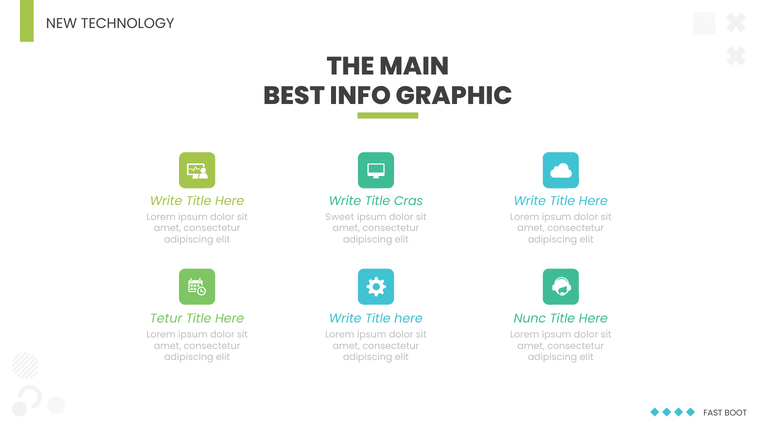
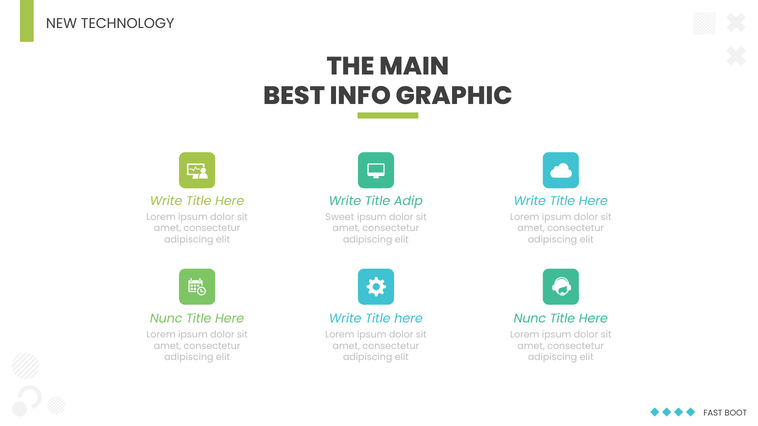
Cras: Cras -> Adip (408, 201)
Tetur: Tetur -> Nunc (166, 319)
